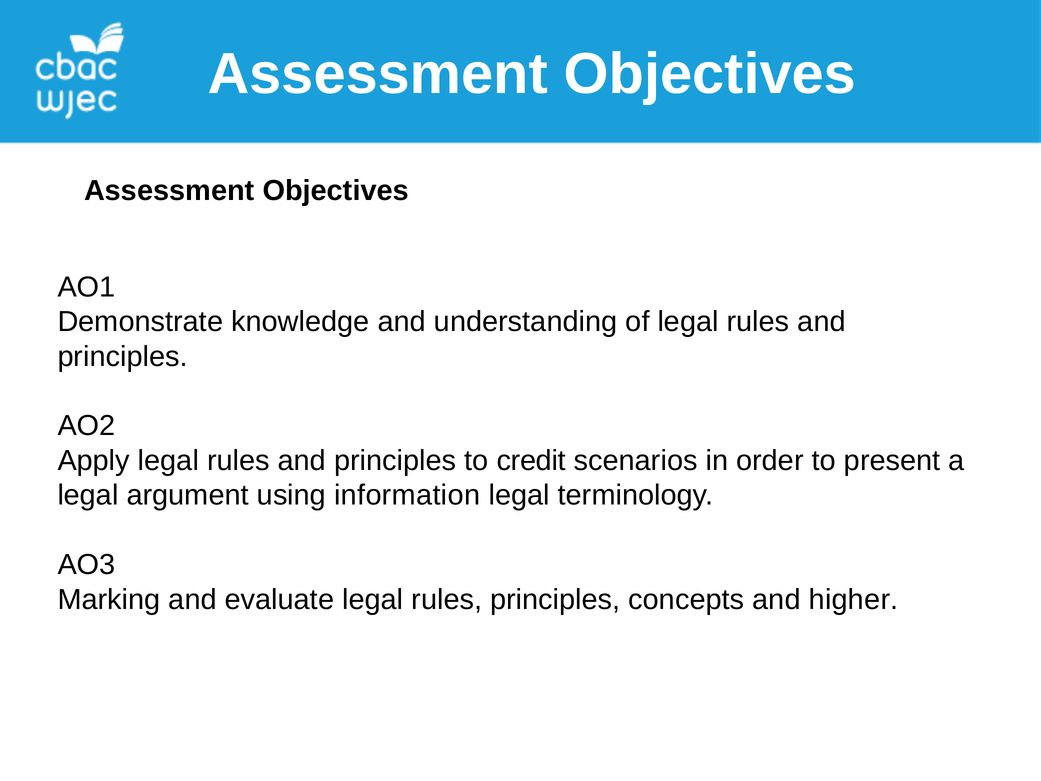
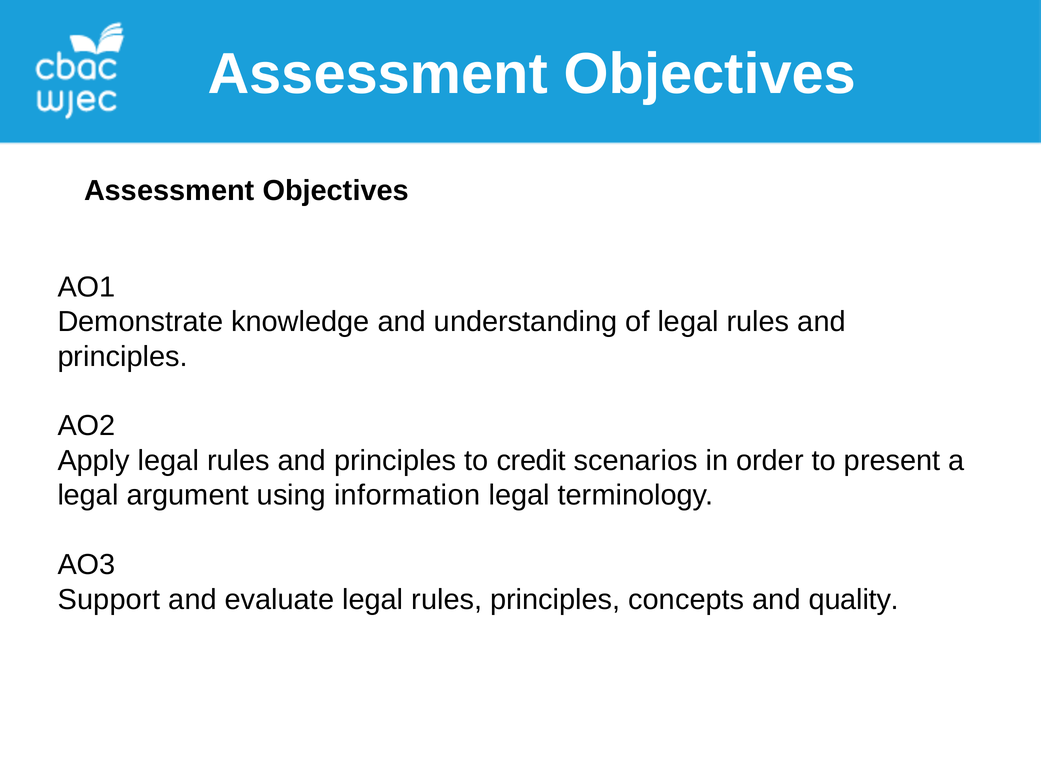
Marking: Marking -> Support (109, 599)
higher: higher -> quality (854, 599)
